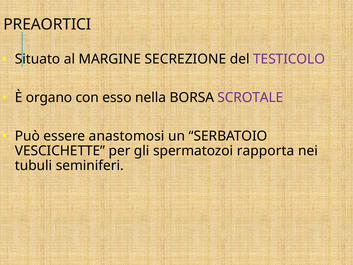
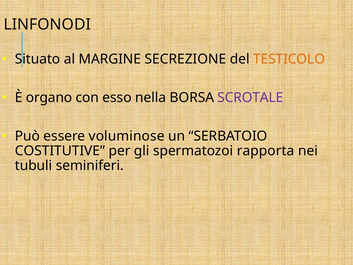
PREAORTICI: PREAORTICI -> LINFONODI (47, 24)
TESTICOLO colour: purple -> orange (289, 59)
anastomosi: anastomosi -> voluminose (127, 136)
VESCICHETTE: VESCICHETTE -> COSTITUTIVE (60, 151)
